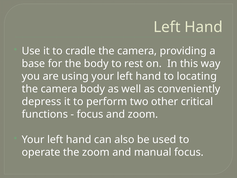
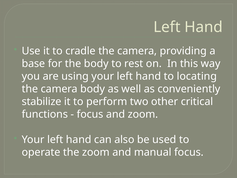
depress: depress -> stabilize (42, 102)
